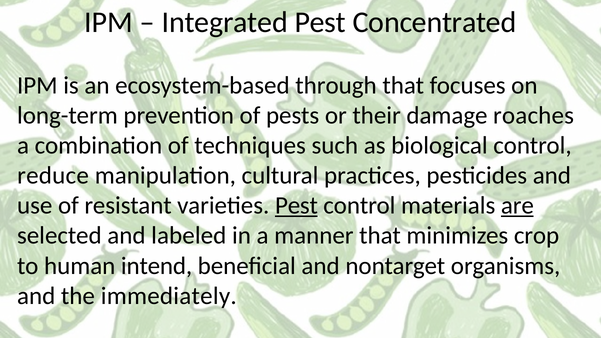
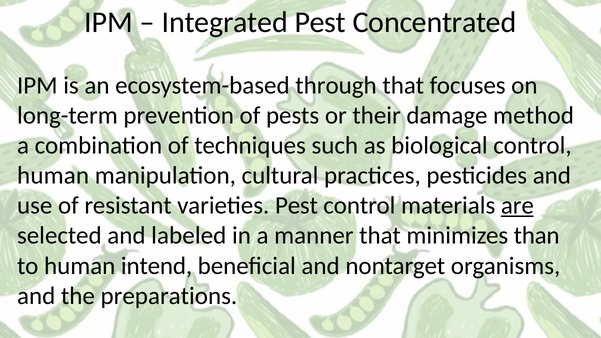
roaches: roaches -> method (534, 116)
reduce: reduce -> human (53, 176)
Pest underline: present -> none (296, 206)
crop: crop -> than (537, 236)
immediately: immediately -> preparations (169, 296)
